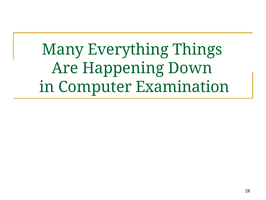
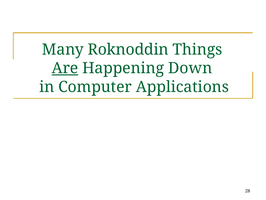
Everything: Everything -> Roknoddin (128, 49)
Are underline: none -> present (65, 68)
Examination: Examination -> Applications (182, 87)
